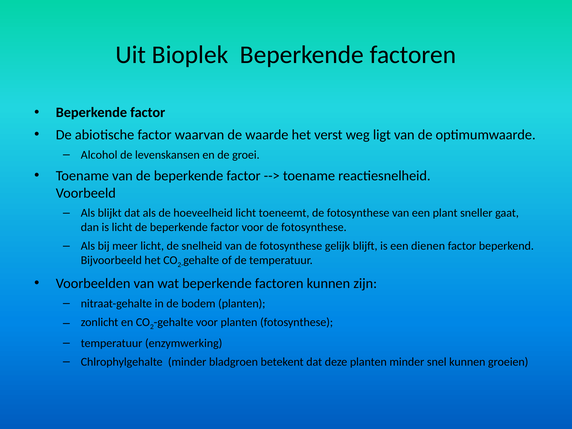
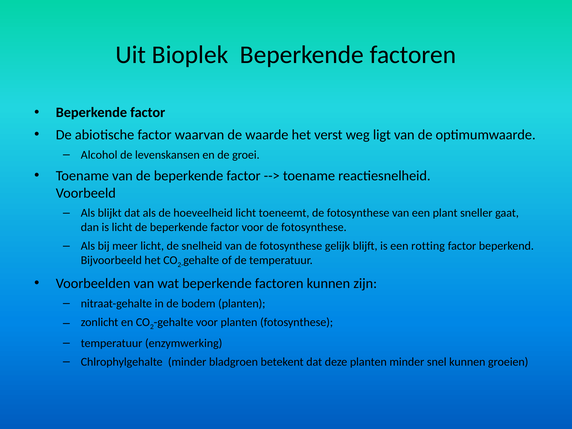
dienen: dienen -> rotting (428, 246)
